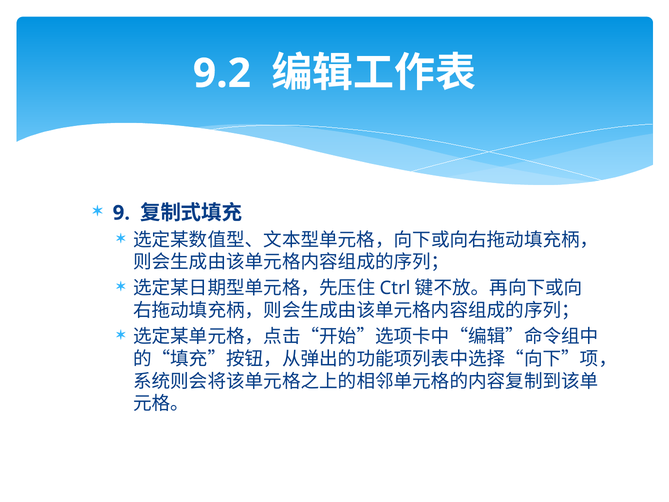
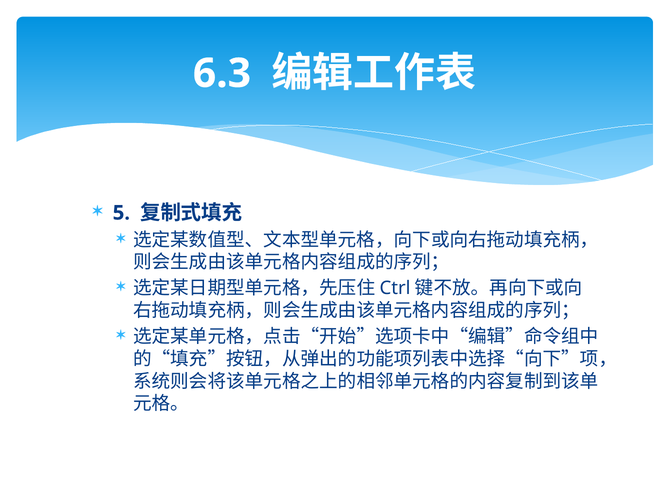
9.2: 9.2 -> 6.3 (222, 73)
9: 9 -> 5 (121, 213)
